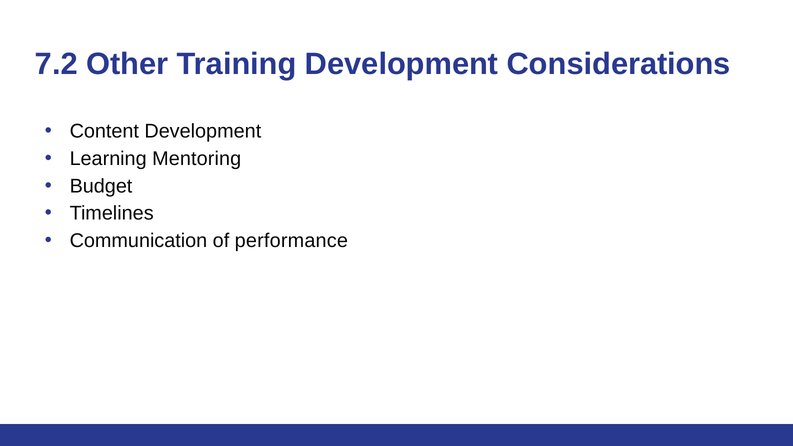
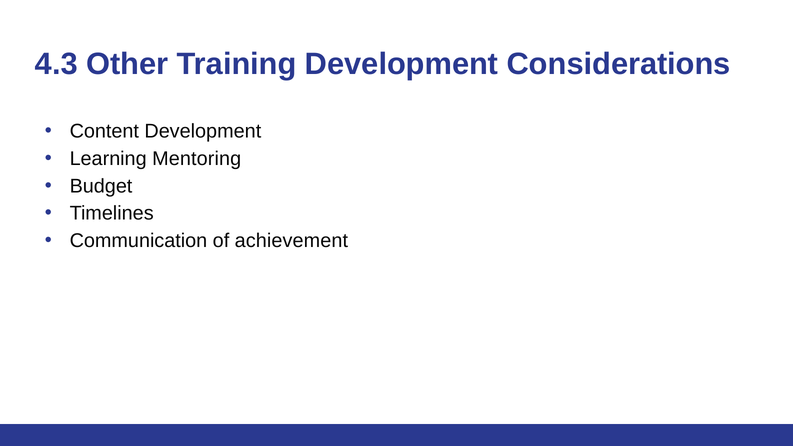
7.2: 7.2 -> 4.3 (56, 64)
performance: performance -> achievement (291, 241)
